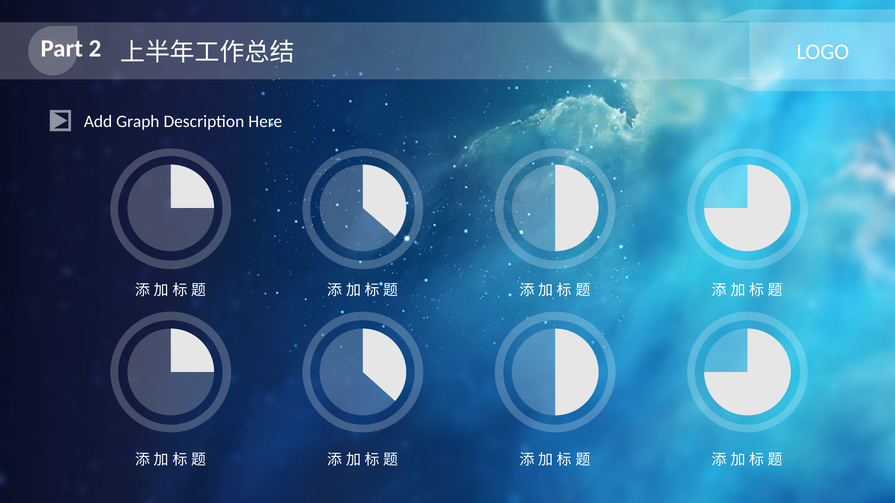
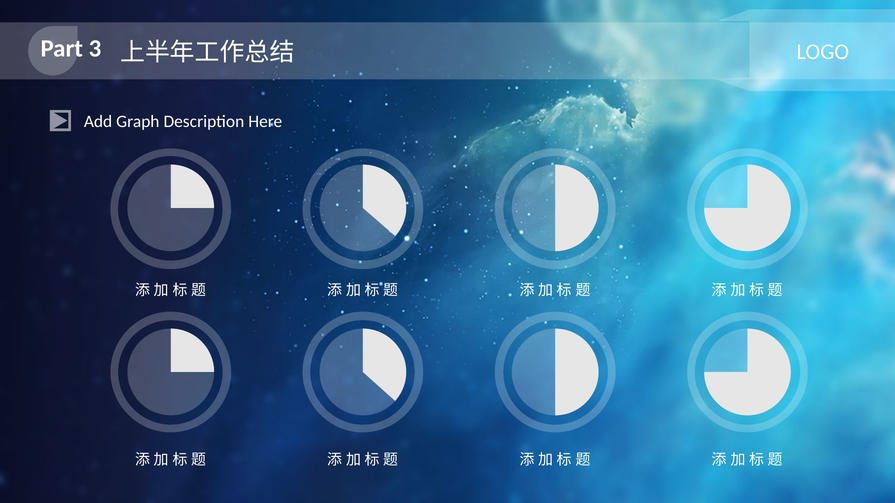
2: 2 -> 3 (95, 48)
